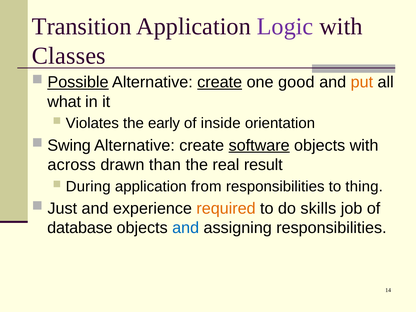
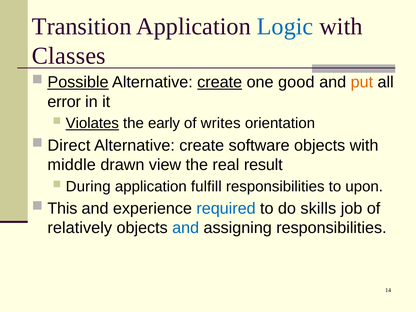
Logic colour: purple -> blue (285, 27)
what: what -> error (64, 102)
Violates underline: none -> present (92, 123)
inside: inside -> writes (221, 123)
Swing: Swing -> Direct (69, 145)
software underline: present -> none (259, 145)
across: across -> middle (72, 165)
than: than -> view (165, 165)
from: from -> fulfill (206, 186)
thing: thing -> upon (364, 186)
Just: Just -> This (62, 208)
required colour: orange -> blue (226, 208)
database: database -> relatively (80, 228)
